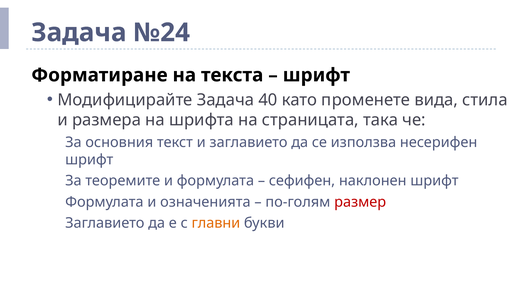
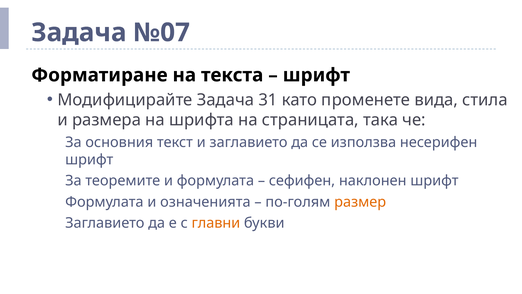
№24: №24 -> №07 (162, 33)
40: 40 -> 31 (268, 100)
размер colour: red -> orange (360, 202)
